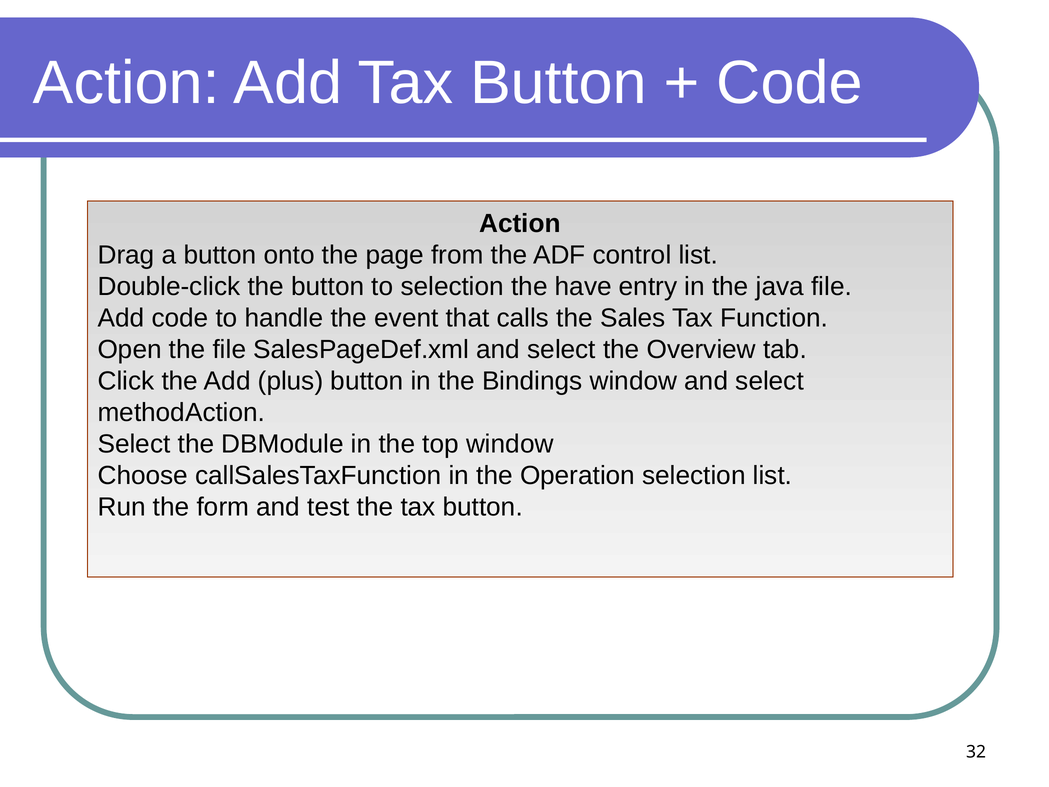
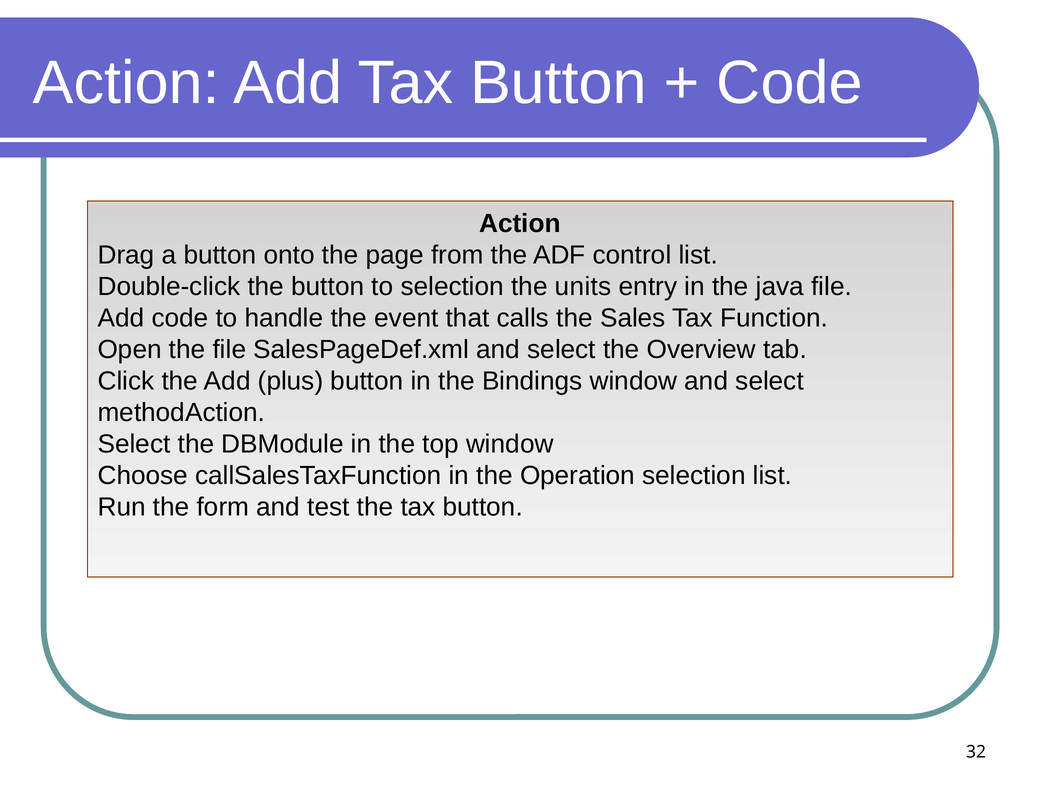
have: have -> units (583, 287)
